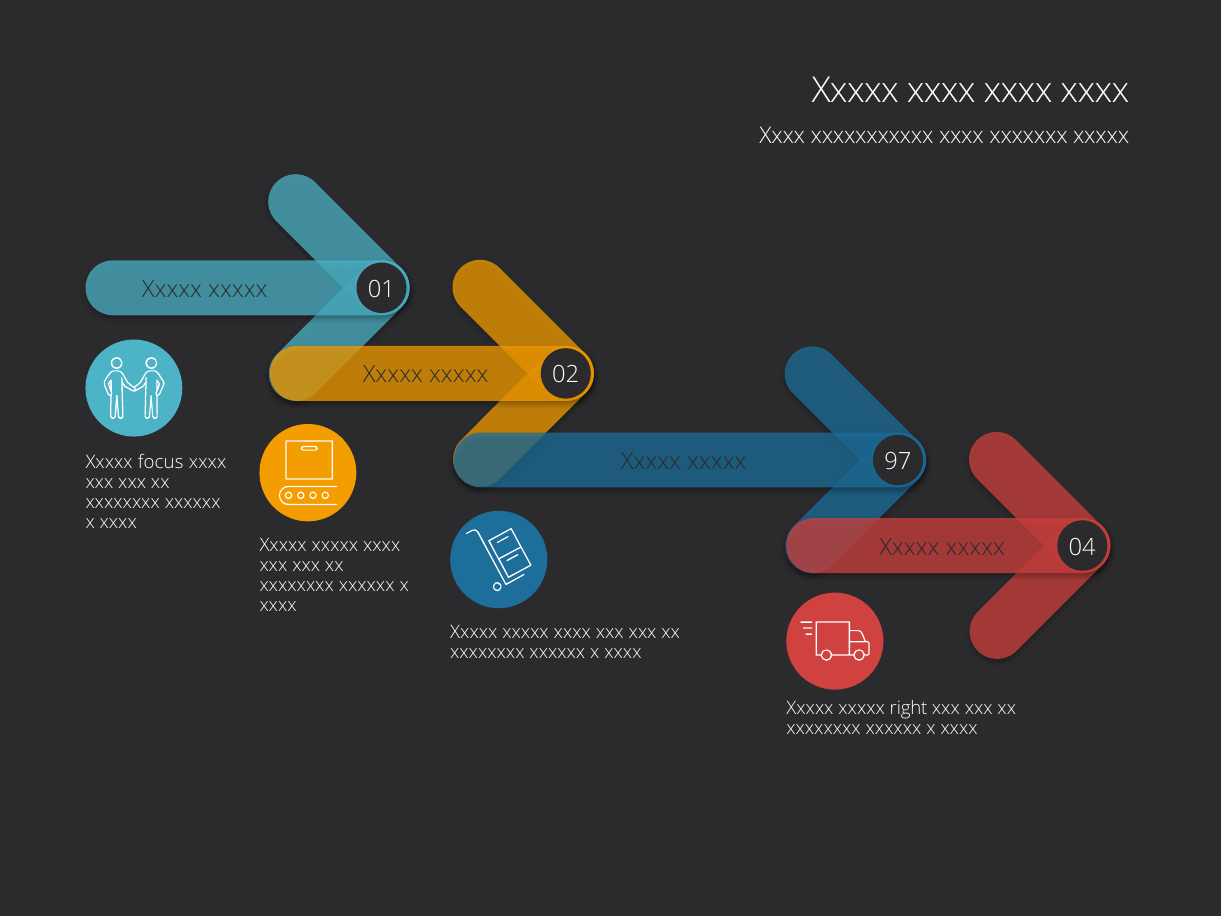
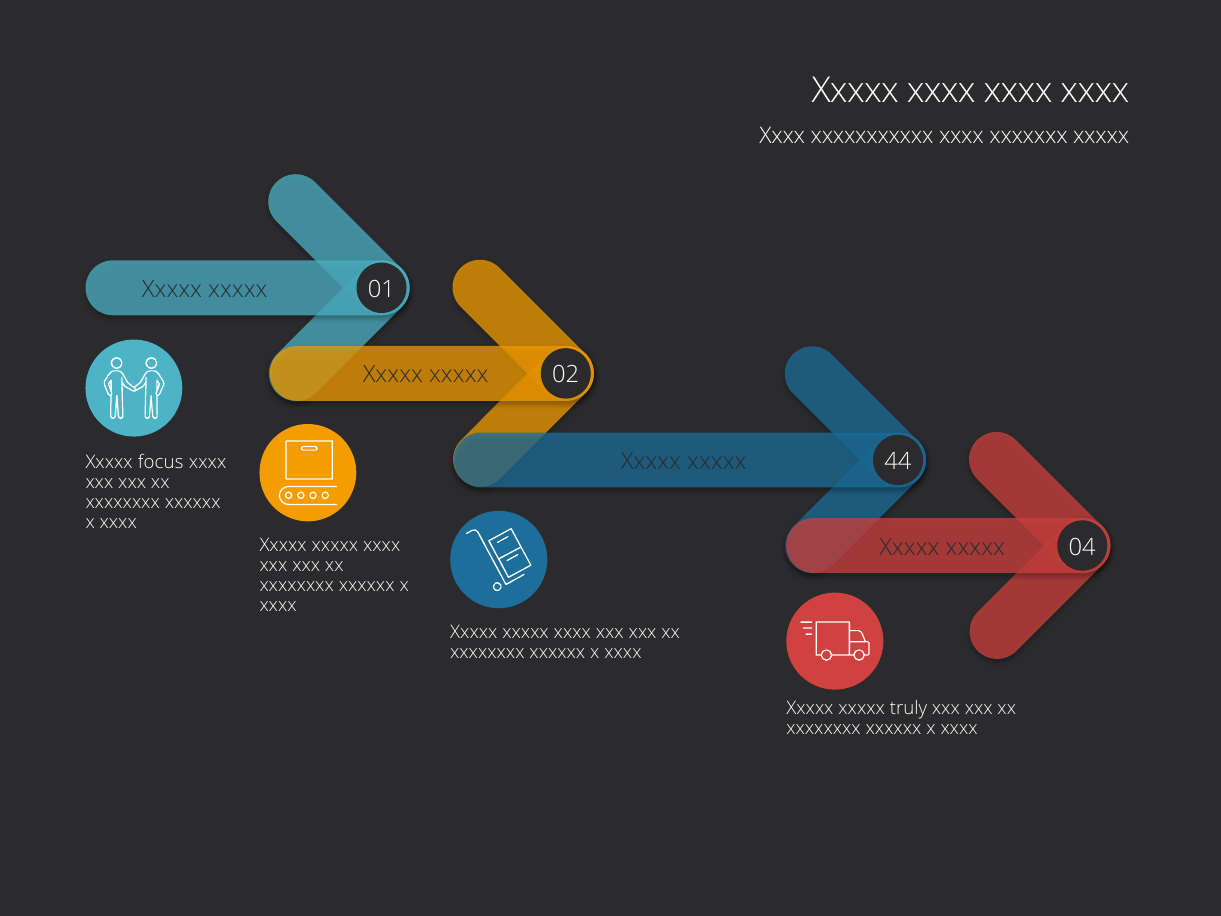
97: 97 -> 44 (898, 461)
right: right -> truly (908, 708)
